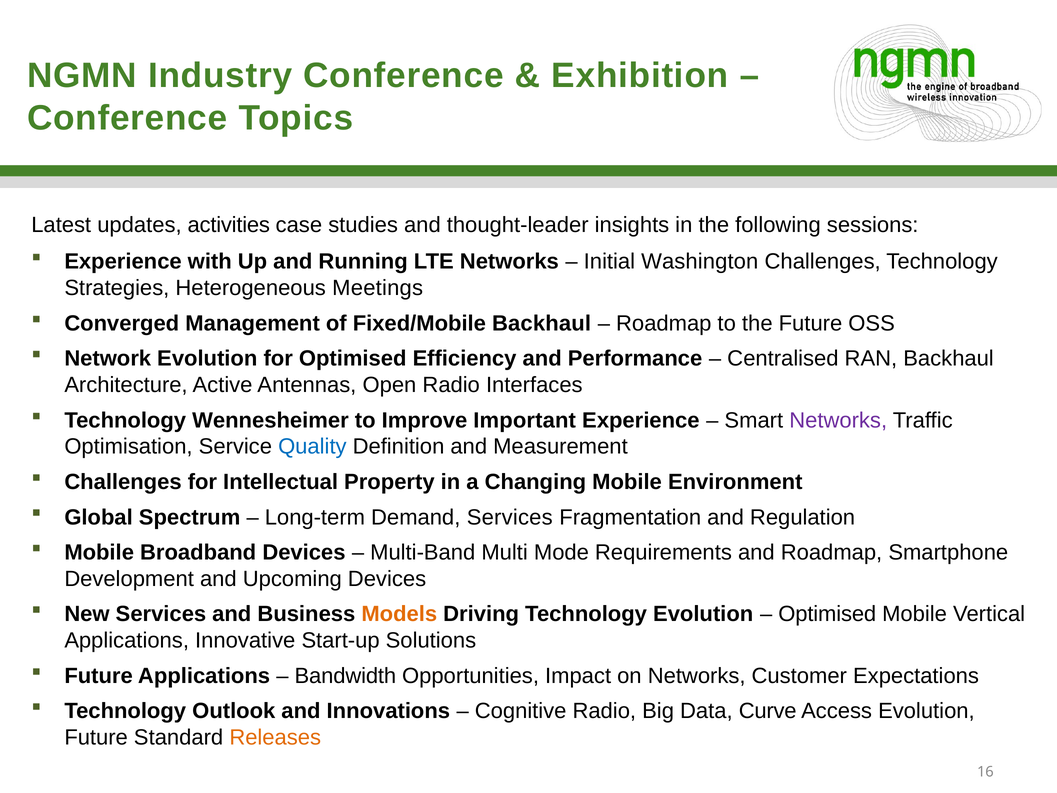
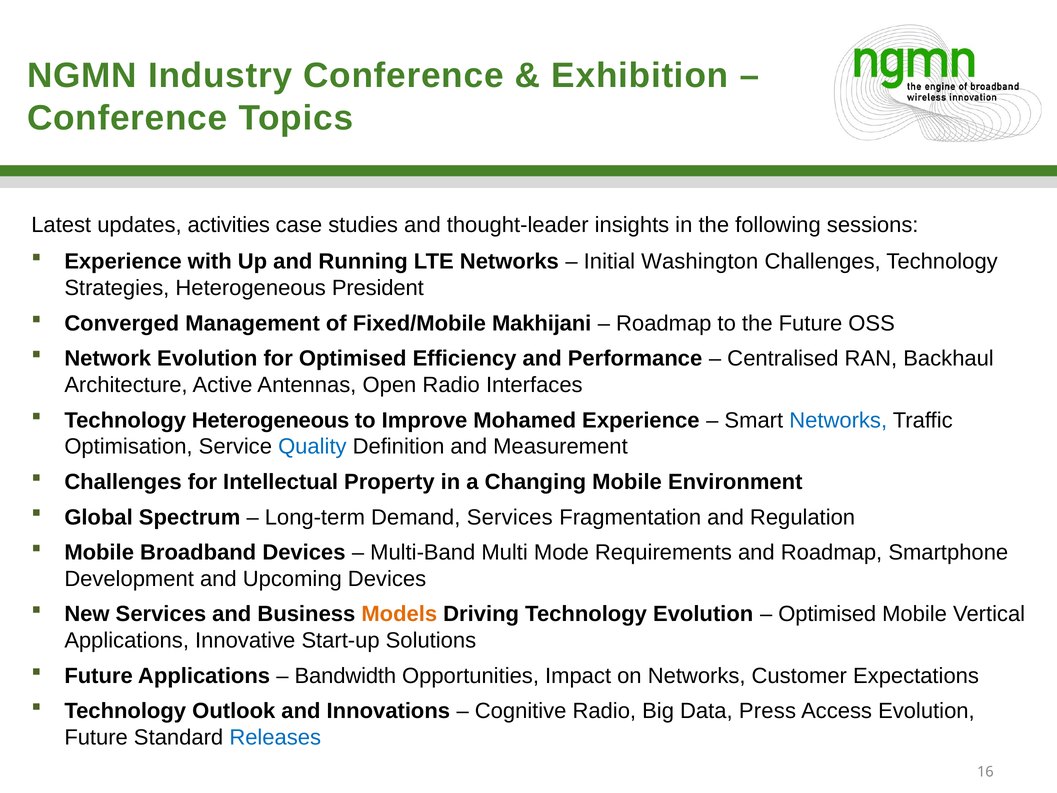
Meetings: Meetings -> President (378, 288)
Fixed/Mobile Backhaul: Backhaul -> Makhijani (542, 323)
Technology Wennesheimer: Wennesheimer -> Heterogeneous (271, 420)
Important: Important -> Mohamed (525, 420)
Networks colour: purple -> blue (838, 420)
Curve: Curve -> Press (767, 711)
Releases colour: orange -> blue (275, 737)
